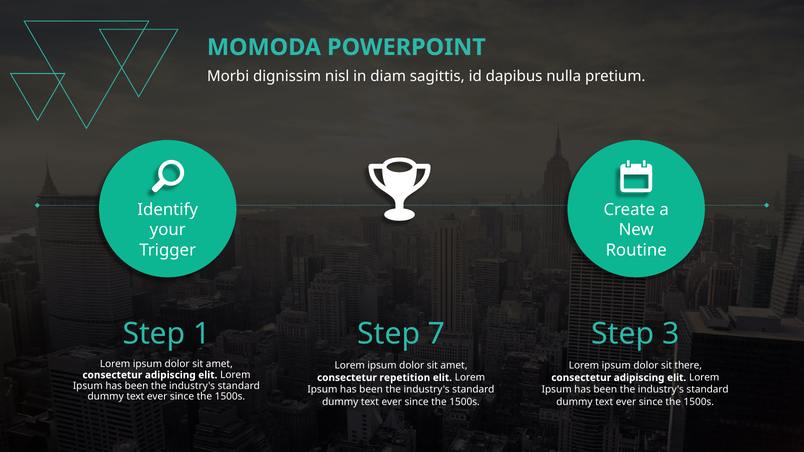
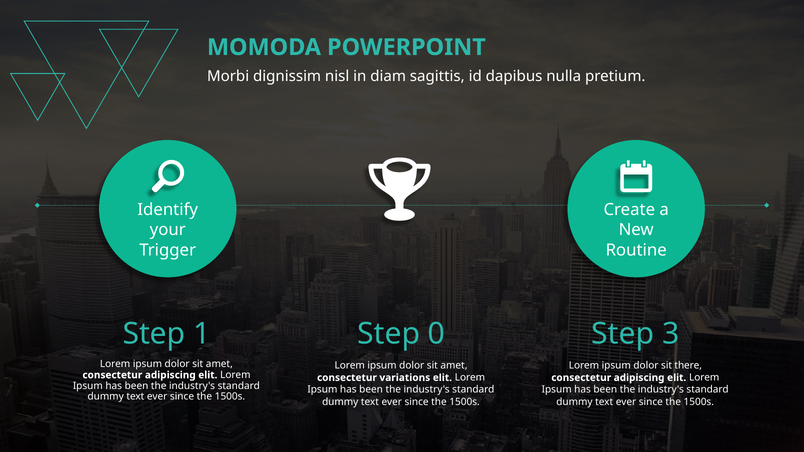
7: 7 -> 0 (436, 334)
repetition: repetition -> variations (405, 378)
